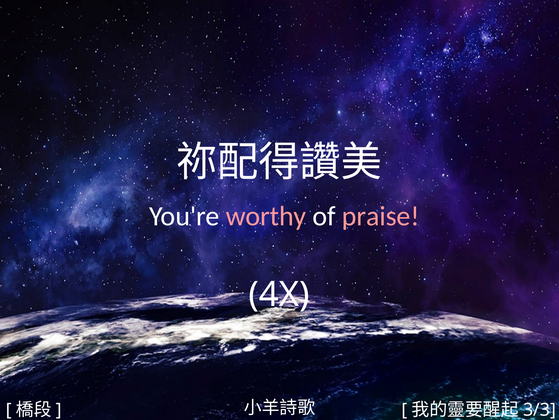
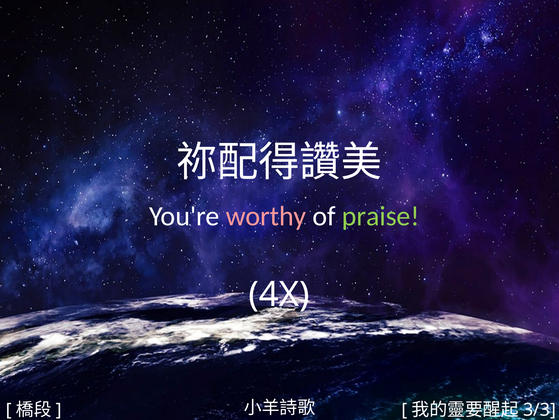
praise colour: pink -> light green (381, 216)
